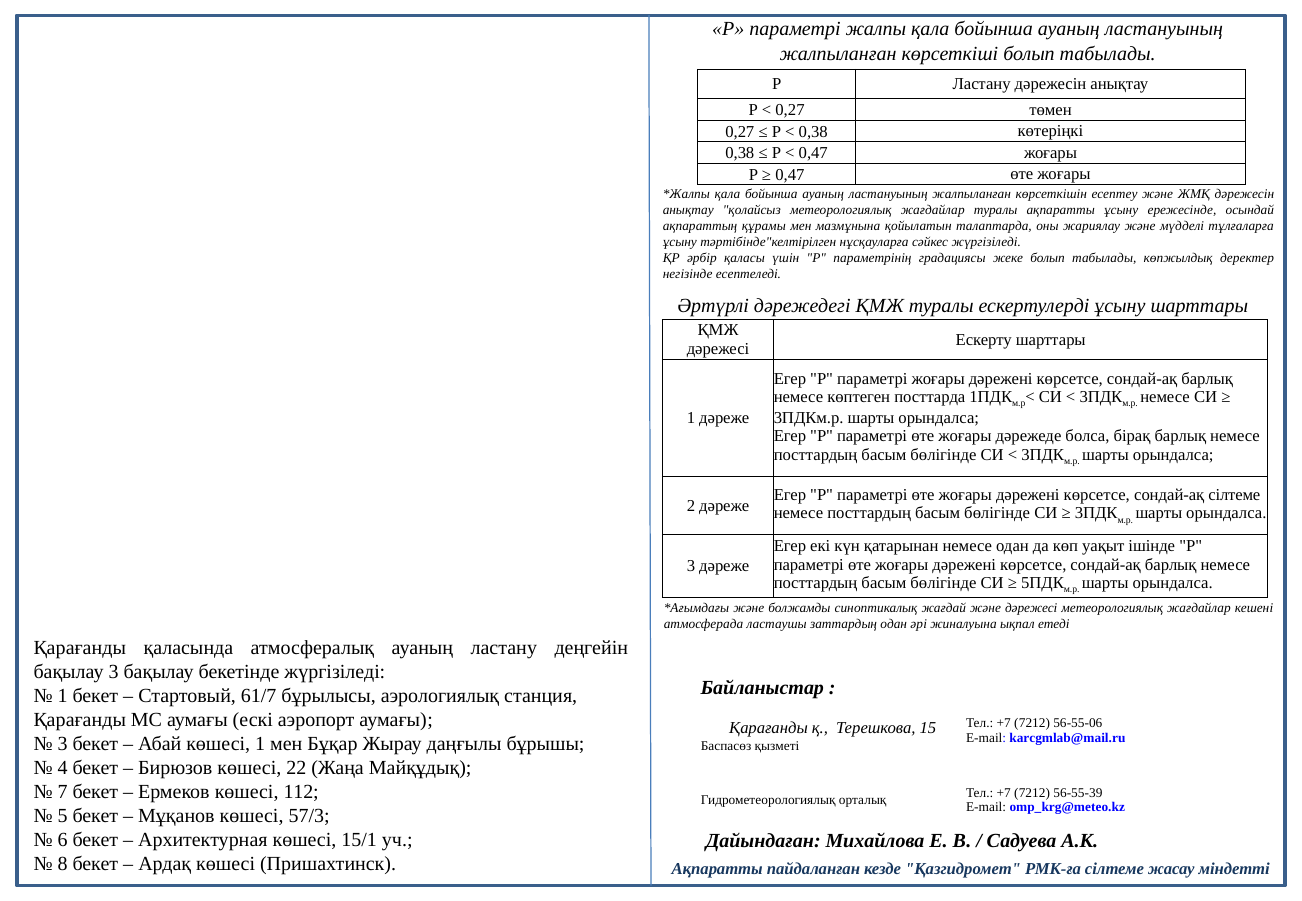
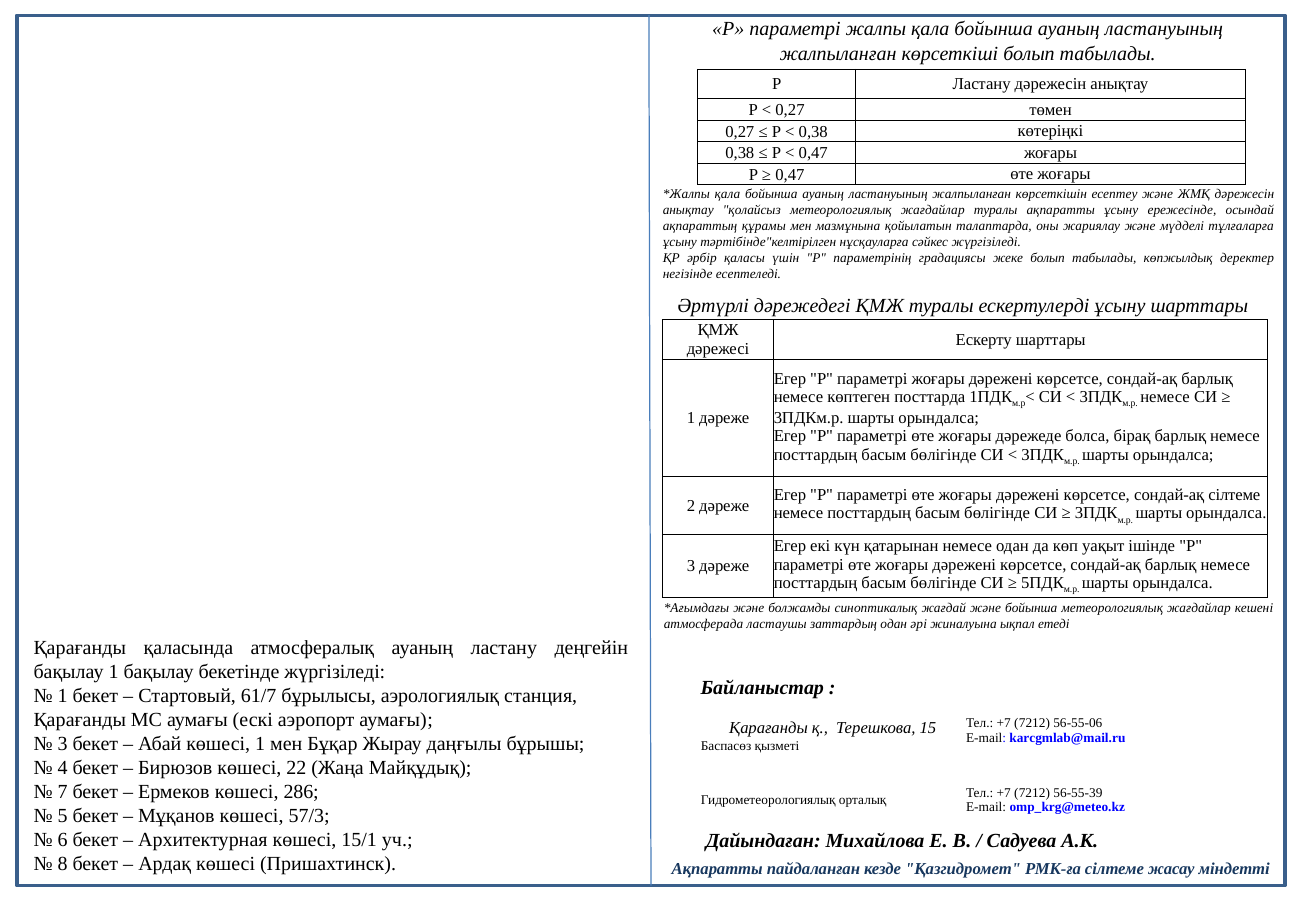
және дәрежесі: дәрежесі -> бойынша (1031, 608)
бақылау 3: 3 -> 1 (114, 672)
112: 112 -> 286 (301, 792)
